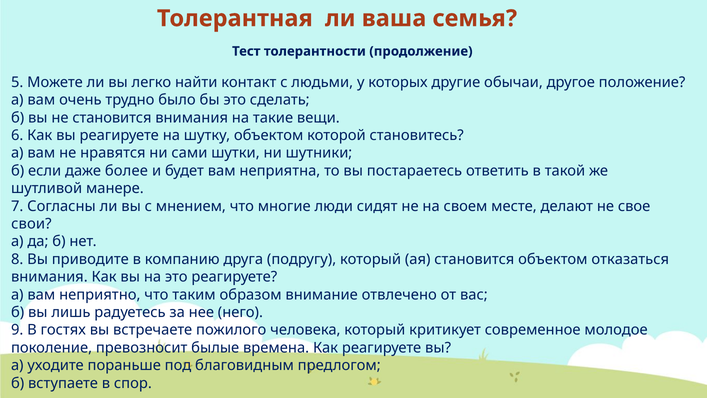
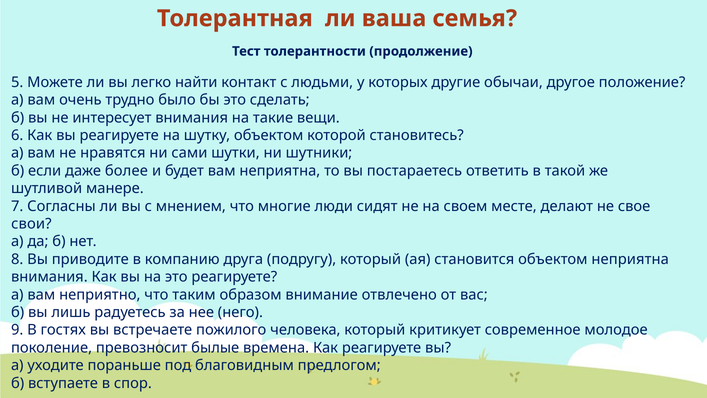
не становится: становится -> интересует (112, 118)
объектом отказаться: отказаться -> неприятна (630, 259)
